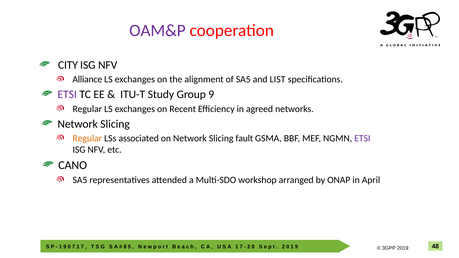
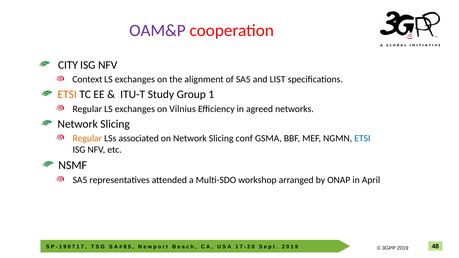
Alliance: Alliance -> Context (87, 79)
ETSI colour: purple -> orange (67, 95)
Group 9: 9 -> 1 (211, 95)
Recent: Recent -> Vilnius (183, 109)
fault: fault -> conf (244, 138)
ETSI colour: purple -> blue (362, 138)
CANO: CANO -> NSMF (73, 165)
